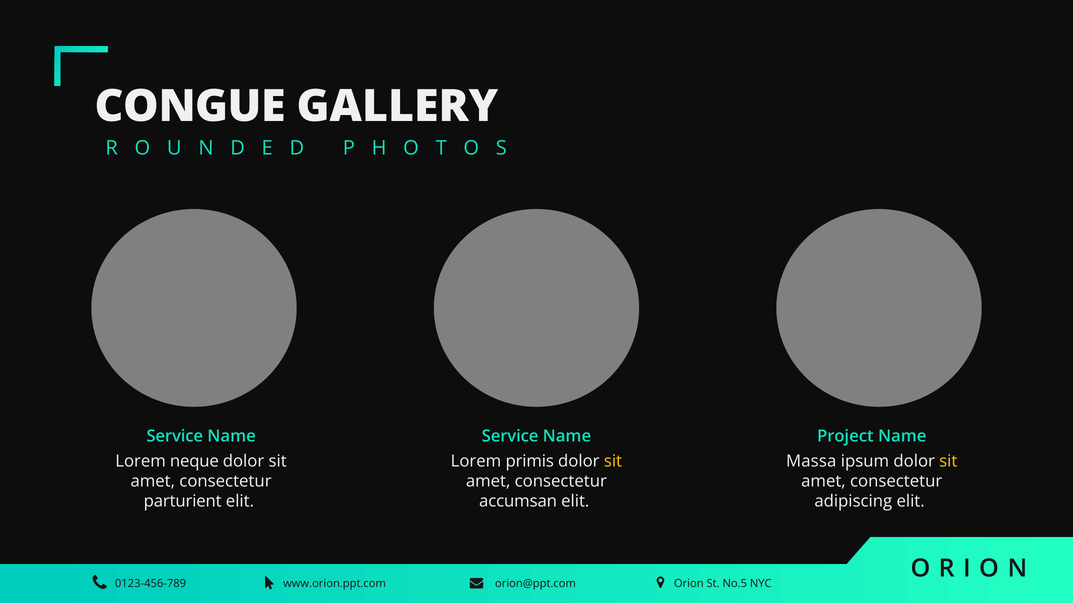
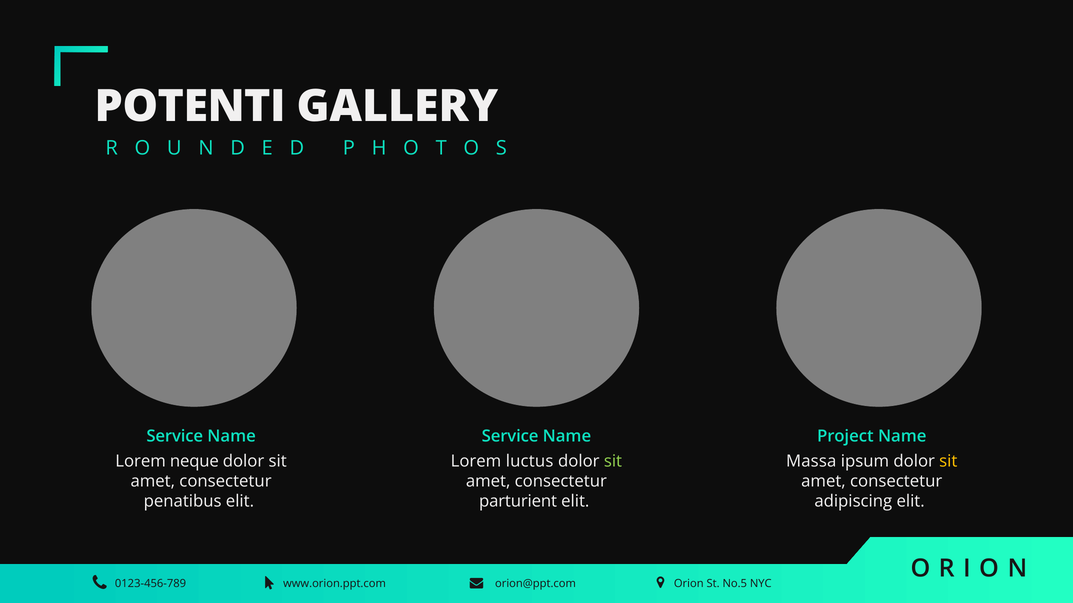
CONGUE: CONGUE -> POTENTI (190, 107)
primis: primis -> luctus (530, 462)
sit colour: yellow -> light green (613, 462)
parturient: parturient -> penatibus (183, 502)
accumsan: accumsan -> parturient (518, 502)
